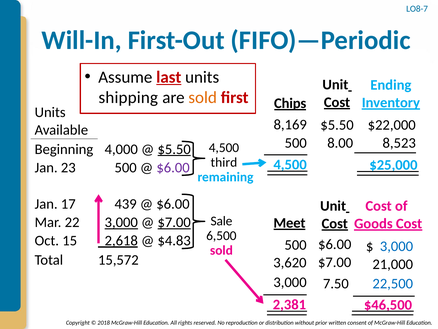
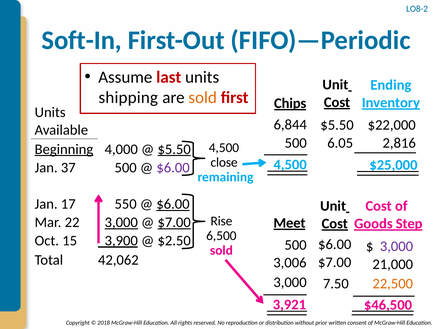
LO8-7: LO8-7 -> LO8-2 (417, 9)
Will-In: Will-In -> Soft-In (82, 40)
last underline: present -> none (169, 77)
8,169: 8,169 -> 6,844 (290, 125)
8.00: 8.00 -> 6.05 (340, 143)
8,523: 8,523 -> 2,816 (399, 143)
Beginning underline: none -> present (64, 149)
third: third -> close (224, 162)
23: 23 -> 37 (68, 167)
439: 439 -> 550 (126, 204)
$6.00 underline: none -> present (173, 204)
Sale: Sale -> Rise (221, 221)
Goods Cost: Cost -> Step (409, 223)
2,618: 2,618 -> 3,900 (121, 240)
$4.83: $4.83 -> $2.50 (174, 240)
3,000 colour: blue -> purple (396, 246)
15,572: 15,572 -> 42,062 (118, 260)
3,620: 3,620 -> 3,006 (290, 262)
22,500 colour: blue -> orange (393, 283)
2,381: 2,381 -> 3,921 (289, 304)
